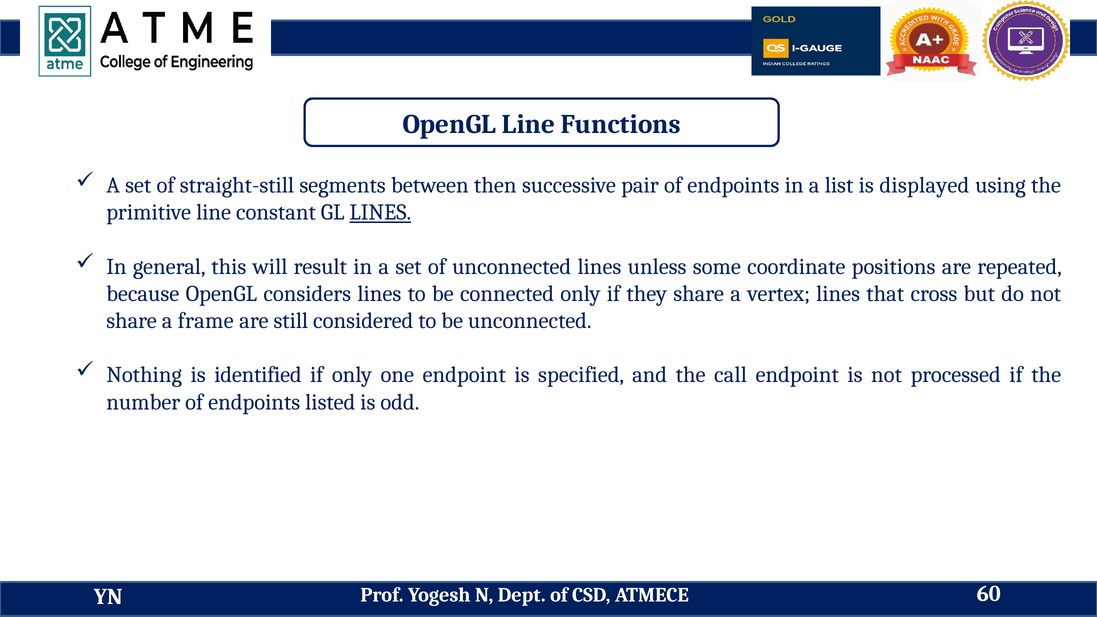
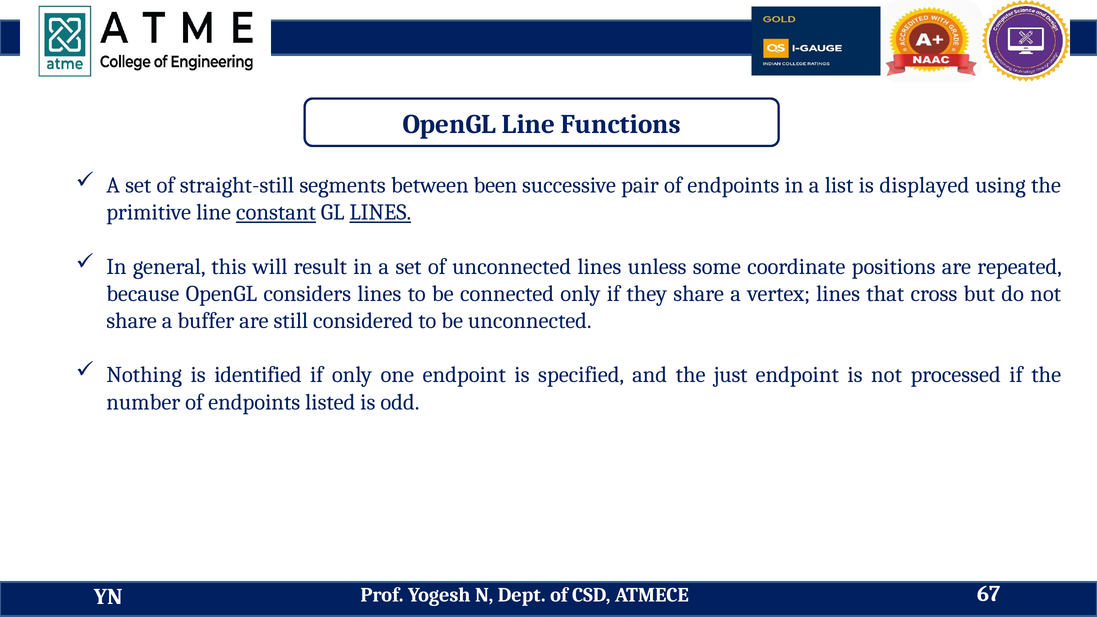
then: then -> been (495, 185)
constant underline: none -> present (276, 213)
frame: frame -> buffer (206, 321)
call: call -> just (731, 375)
60: 60 -> 67 (989, 594)
